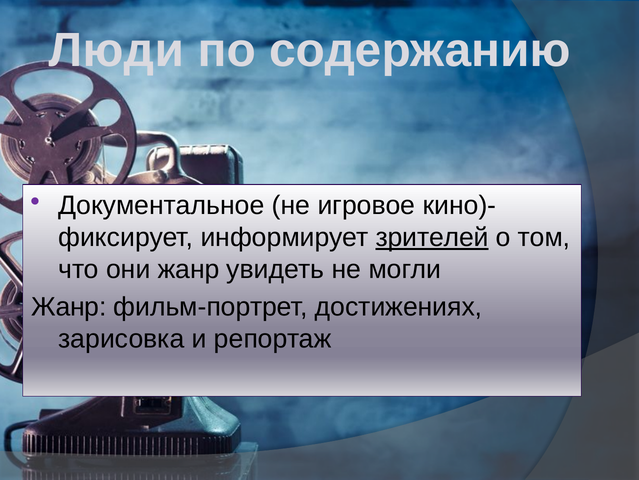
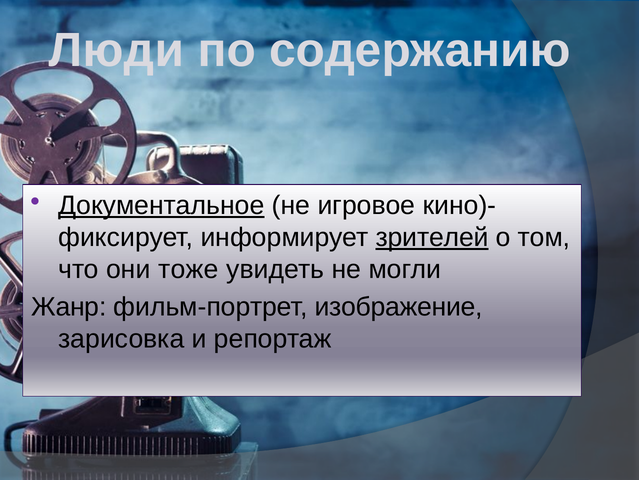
Документальное underline: none -> present (161, 205)
они жанр: жанр -> тоже (188, 269)
достижениях: достижениях -> изображение (399, 306)
